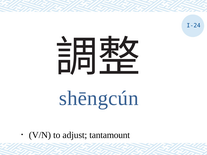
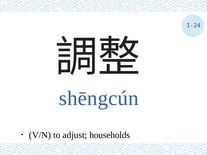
tantamount: tantamount -> households (110, 135)
